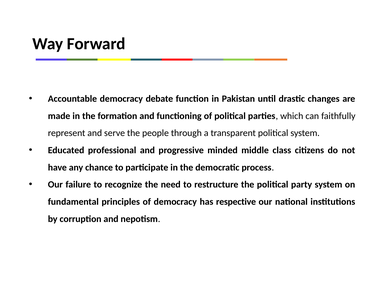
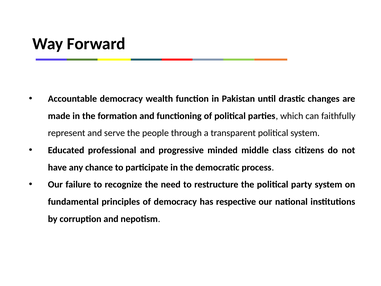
debate: debate -> wealth (159, 99)
